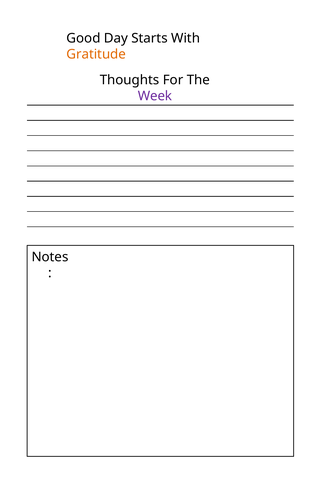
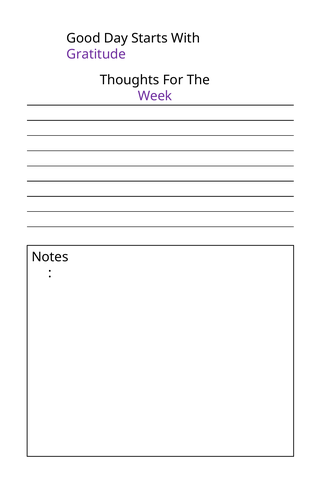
Gratitude colour: orange -> purple (96, 54)
